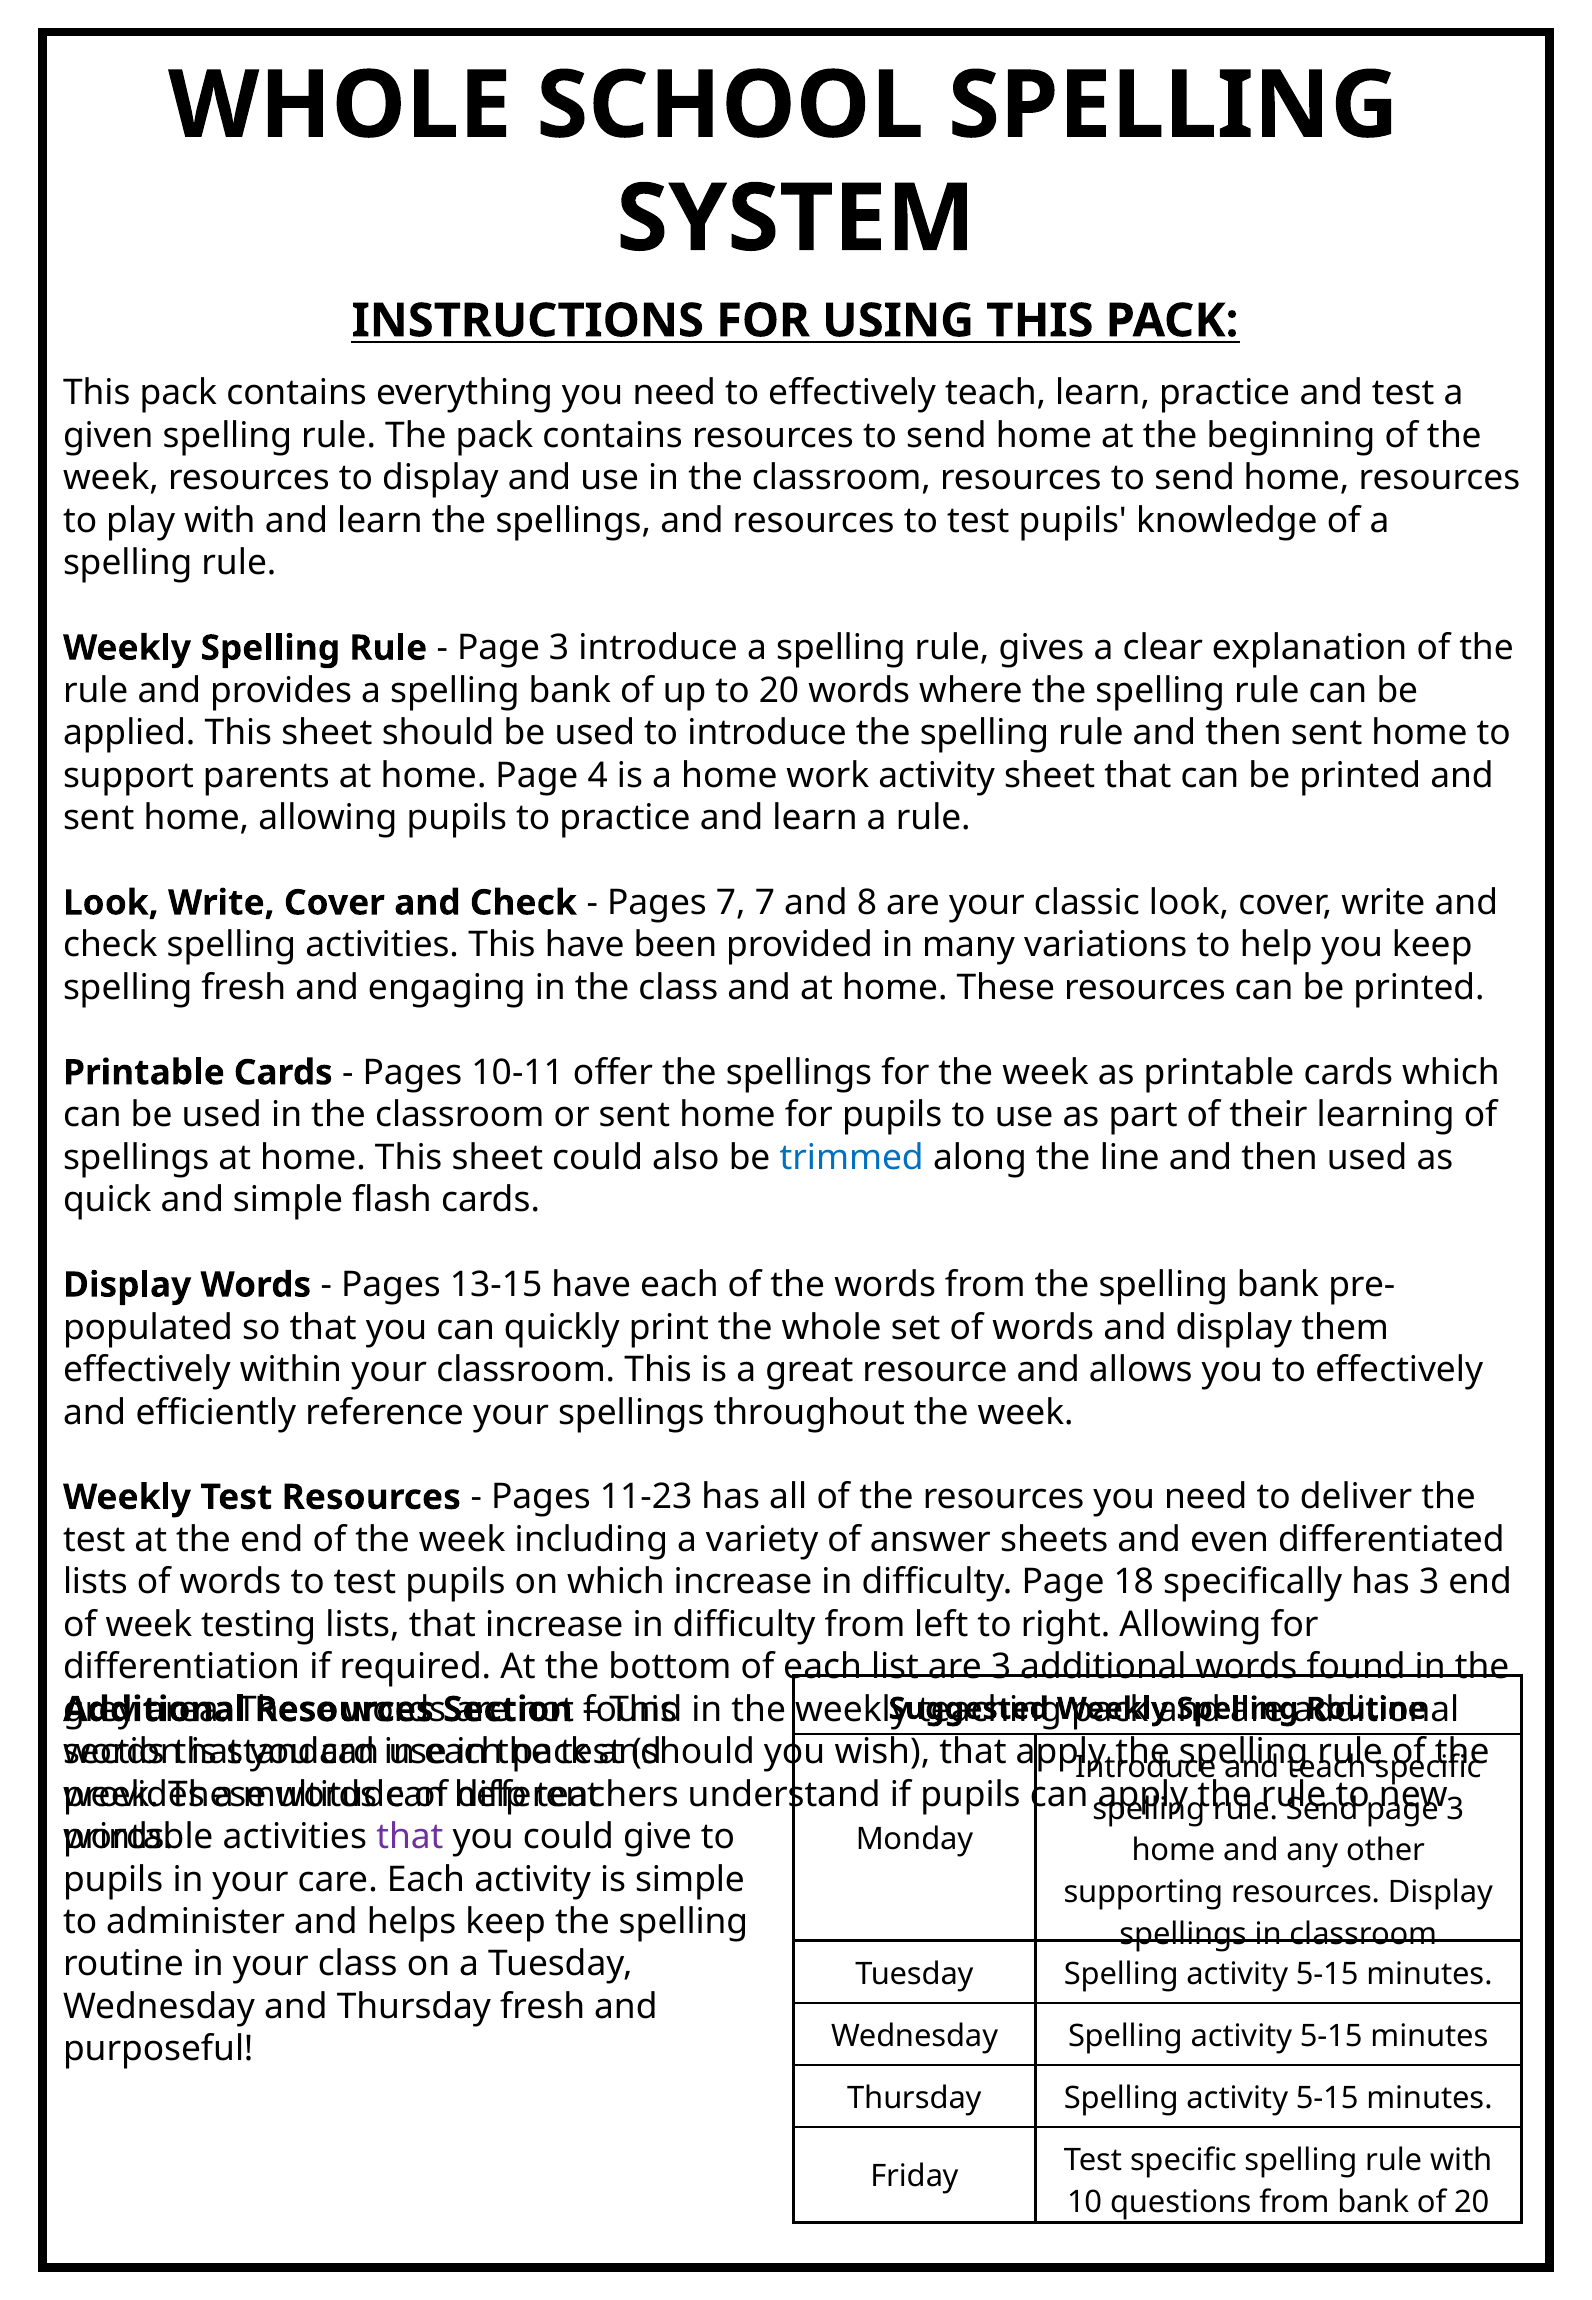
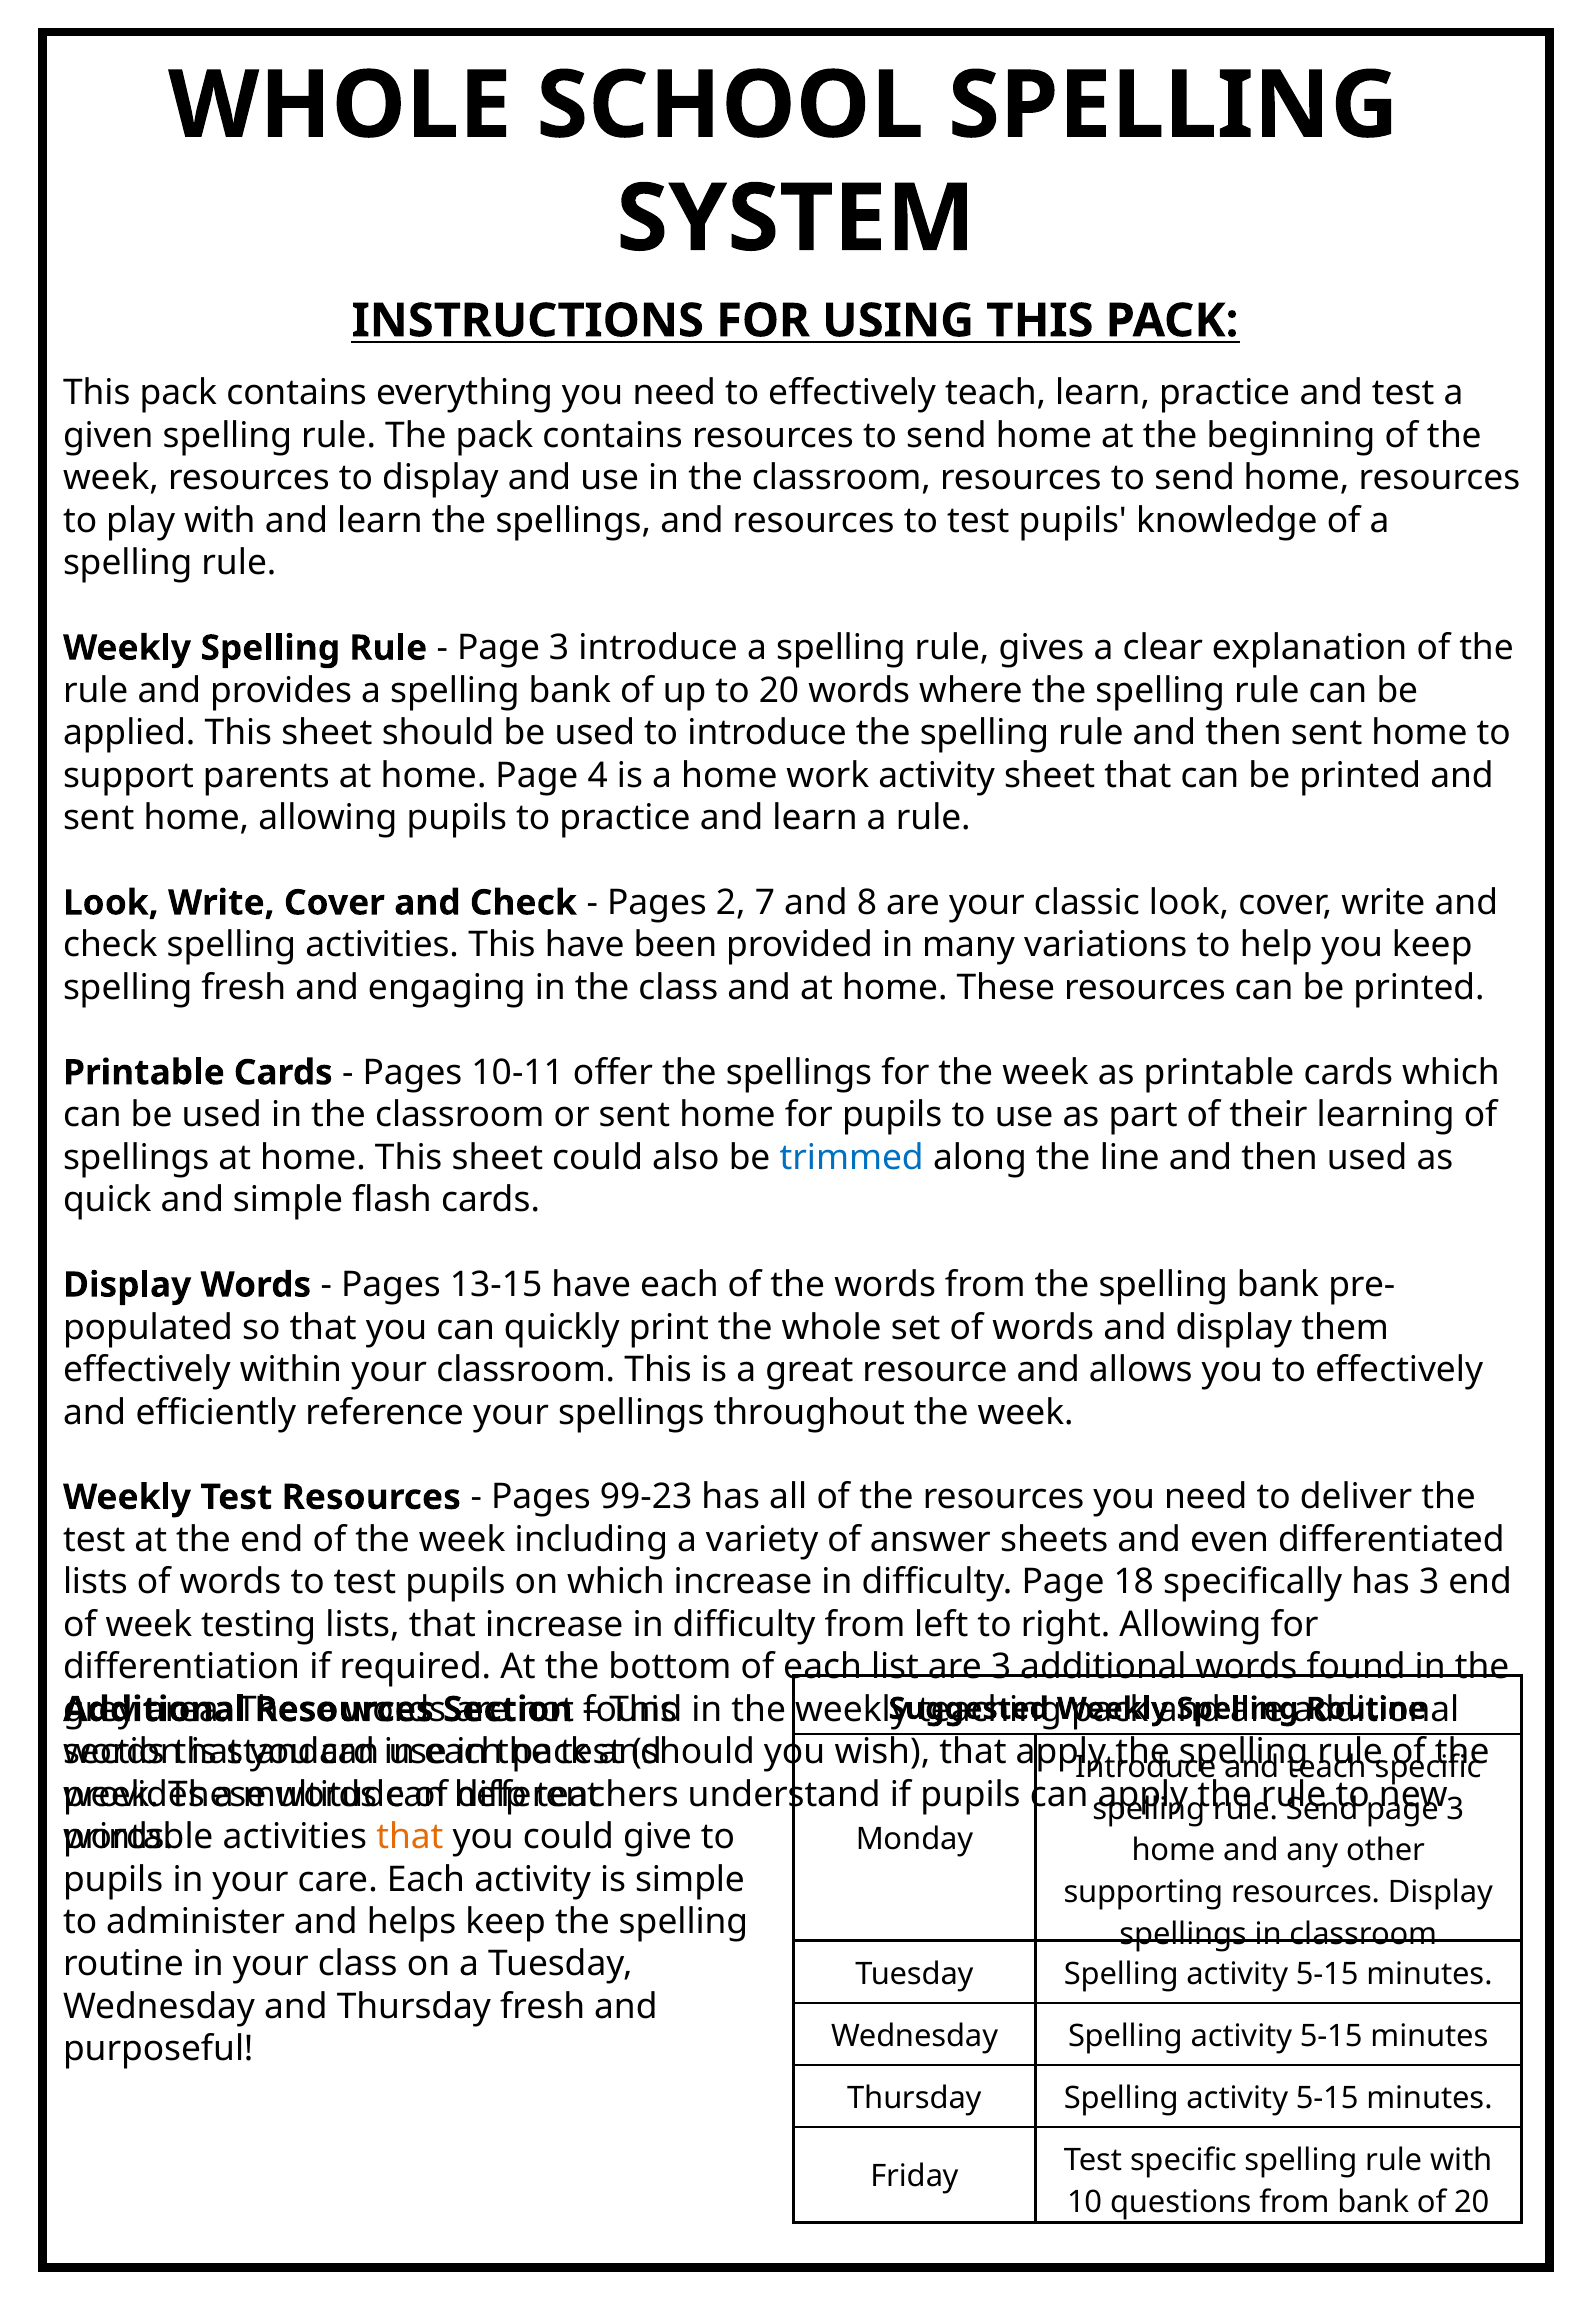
Pages 7: 7 -> 2 (731, 903)
11-23: 11-23 -> 99-23 (646, 1497)
that colour: purple -> orange (410, 1837)
